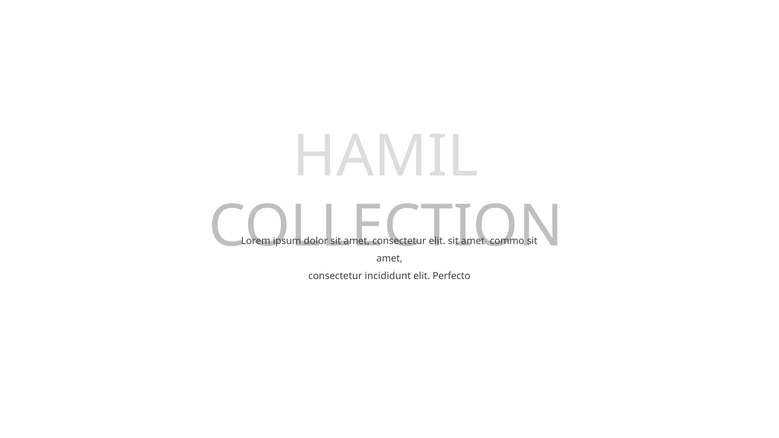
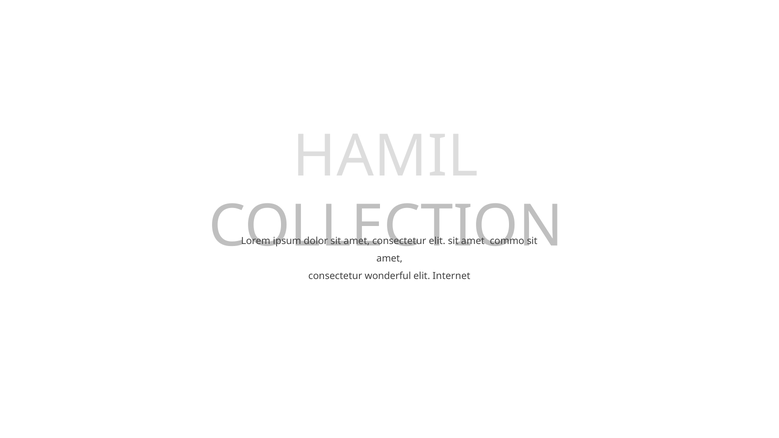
incididunt: incididunt -> wonderful (388, 276)
Perfecto: Perfecto -> Internet (451, 276)
